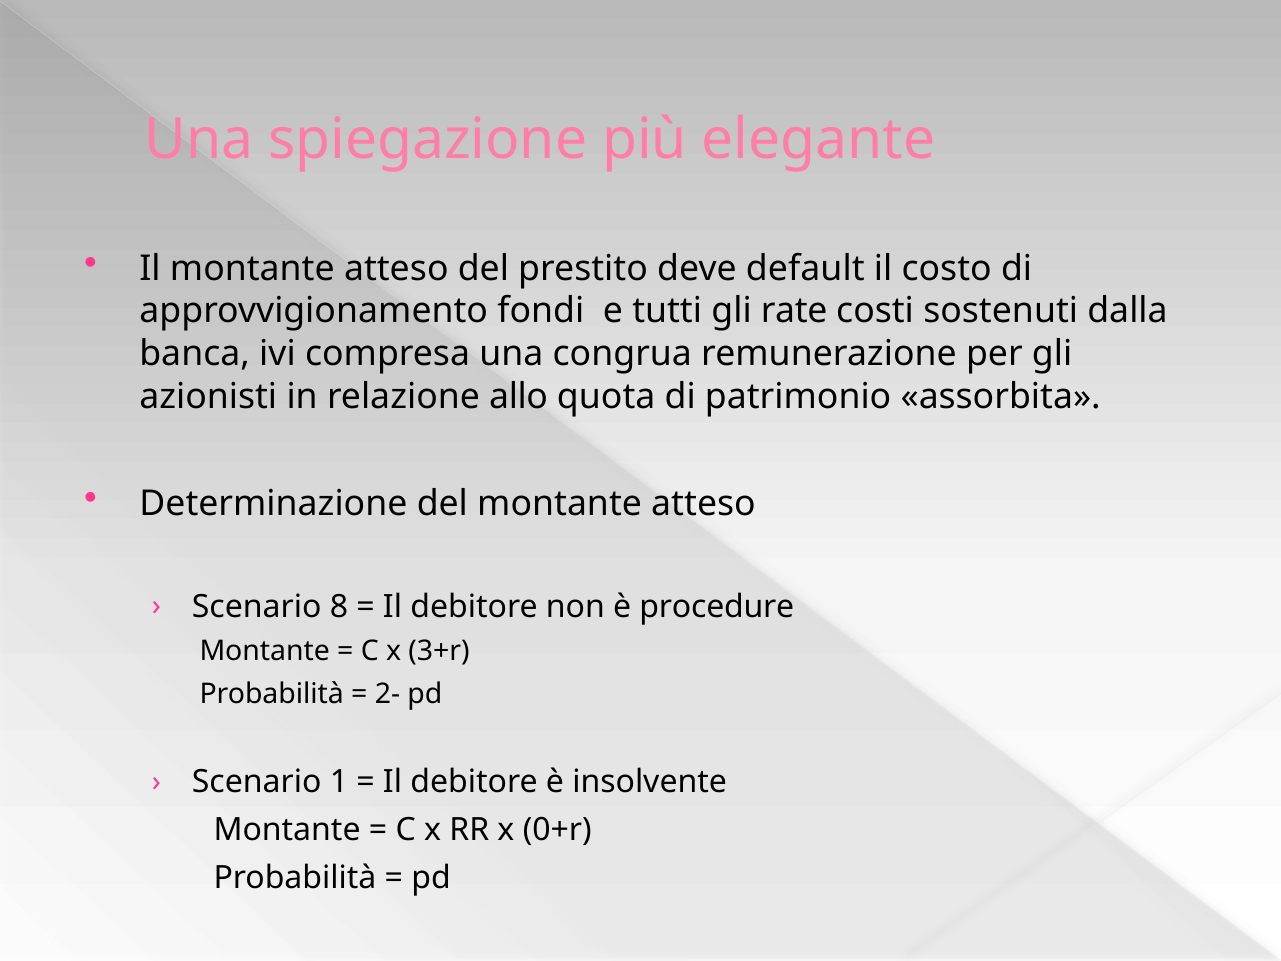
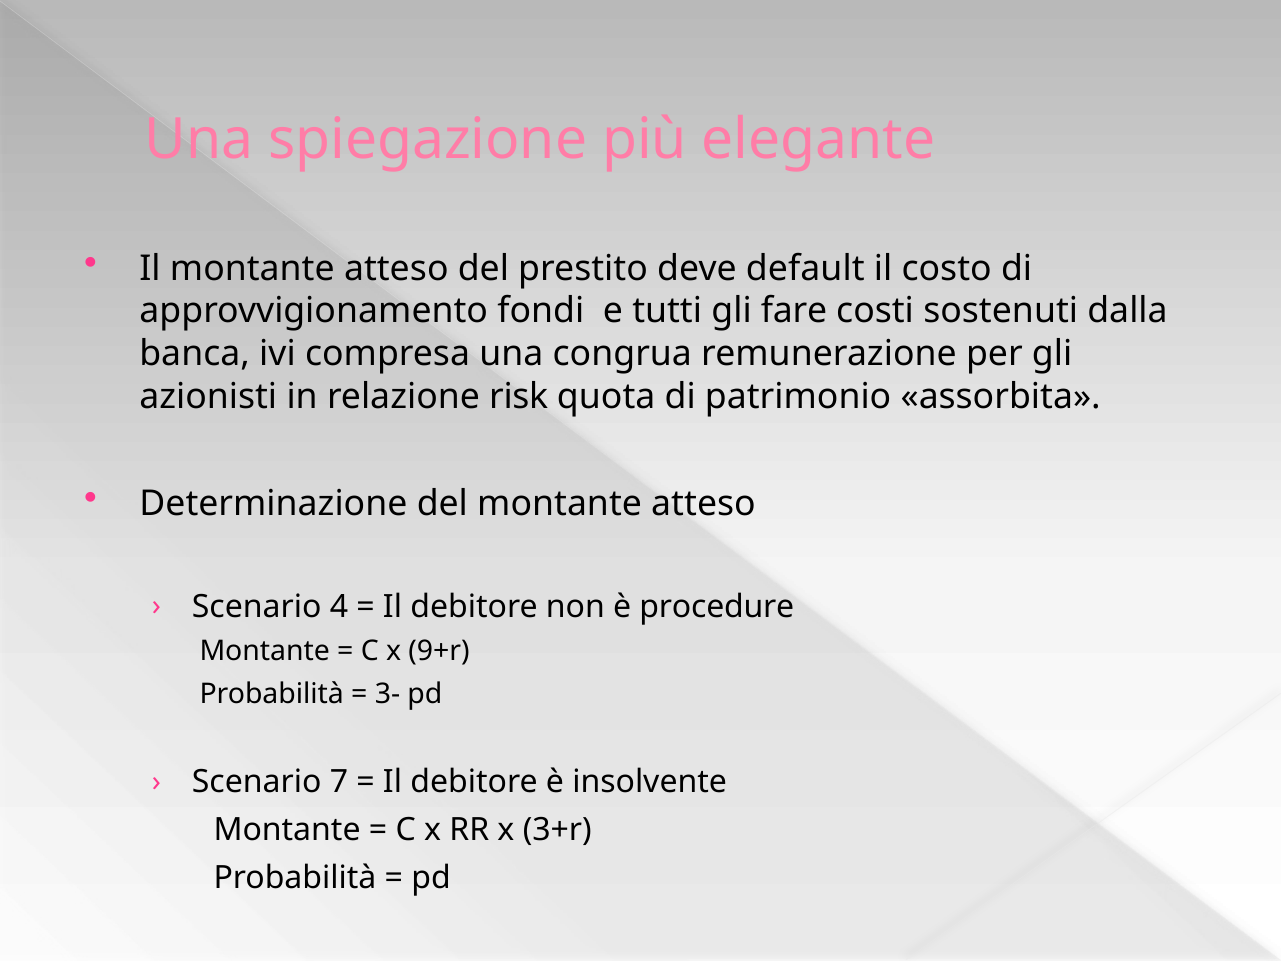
rate: rate -> fare (794, 311)
allo: allo -> risk (519, 397)
8: 8 -> 4 (339, 606)
3+r: 3+r -> 9+r (439, 651)
2-: 2- -> 3- (388, 694)
1: 1 -> 7 (339, 782)
0+r: 0+r -> 3+r (557, 830)
